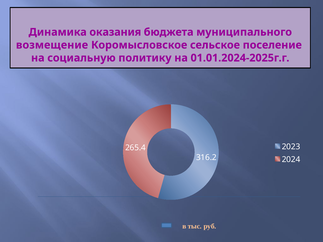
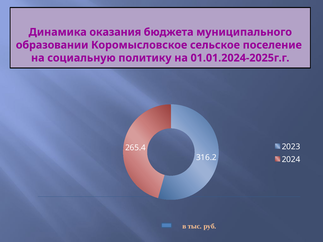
возмещение: возмещение -> образовании (52, 45)
